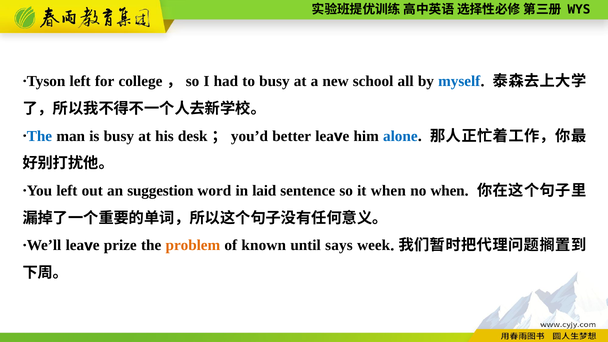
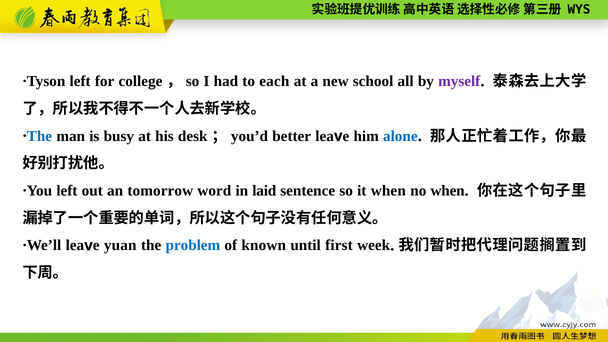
to busy: busy -> each (274, 81)
myself colour: blue -> purple (459, 81)
suggestion: suggestion -> tomorrow (160, 191)
prize: prize -> yuan (120, 245)
problem colour: orange -> blue (193, 245)
says: says -> first (339, 245)
